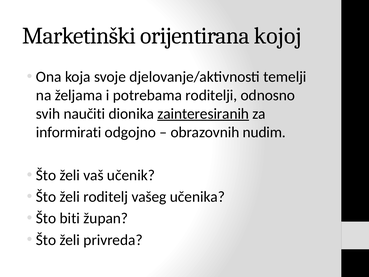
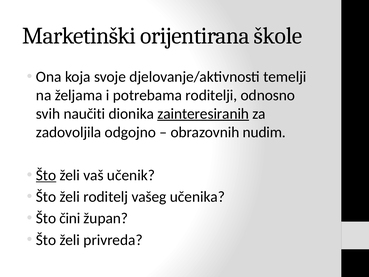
kojoj: kojoj -> škole (278, 36)
informirati: informirati -> zadovoljila (69, 132)
Što underline: none -> present (46, 175)
biti: biti -> čini (70, 218)
